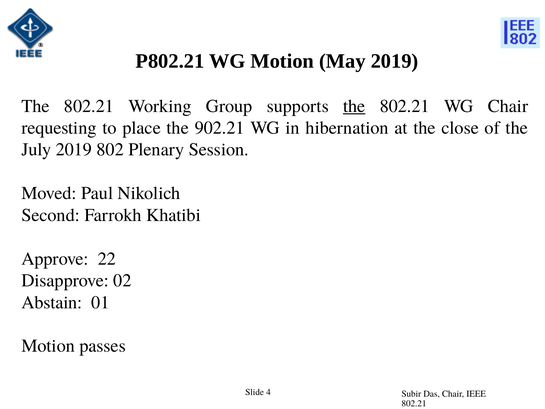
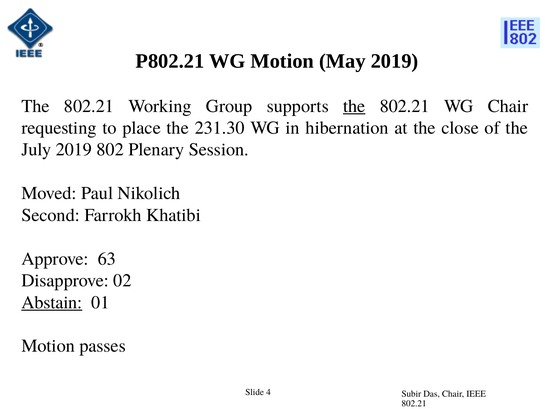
902.21: 902.21 -> 231.30 (220, 128)
22: 22 -> 63 (107, 259)
Abstain underline: none -> present (52, 302)
